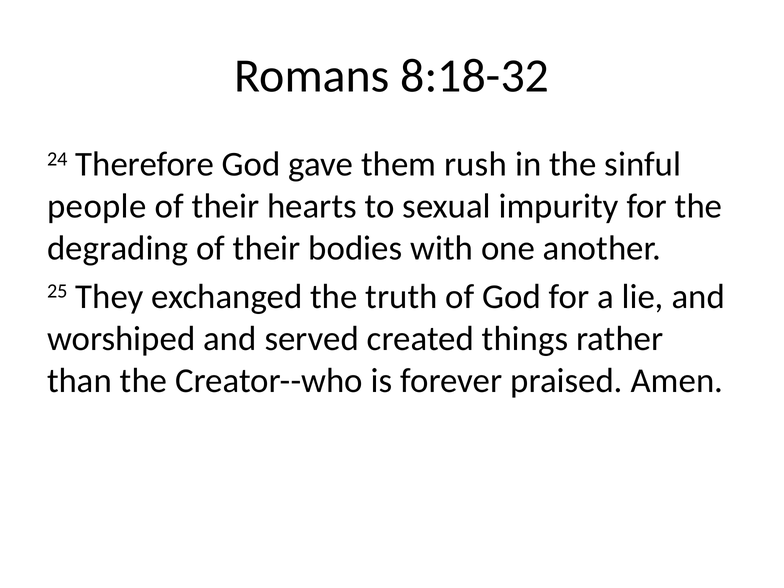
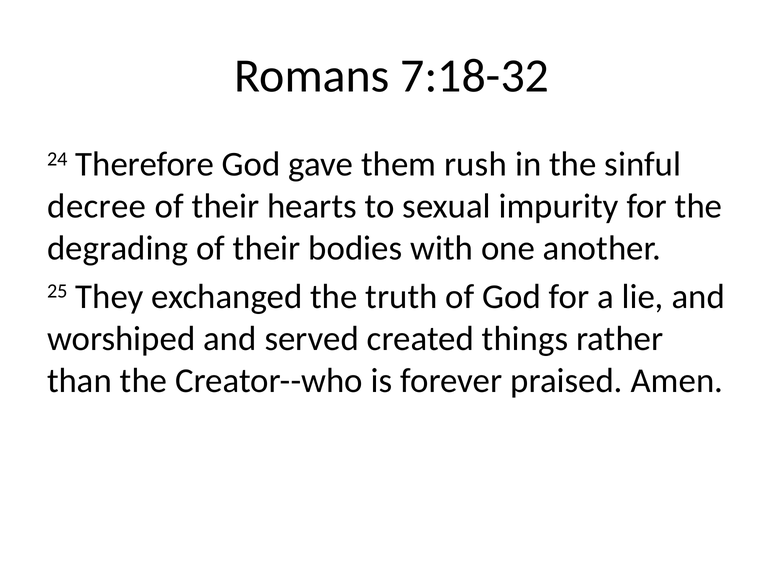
8:18-32: 8:18-32 -> 7:18-32 (475, 76)
people: people -> decree (97, 206)
